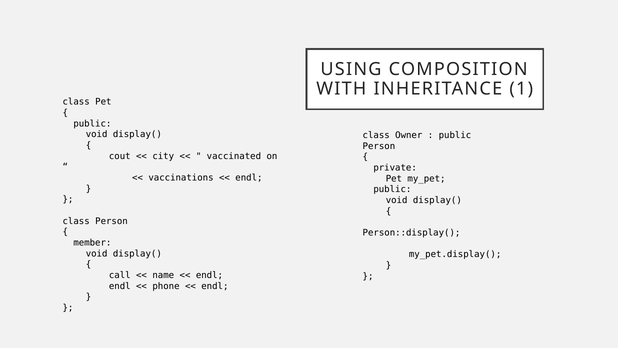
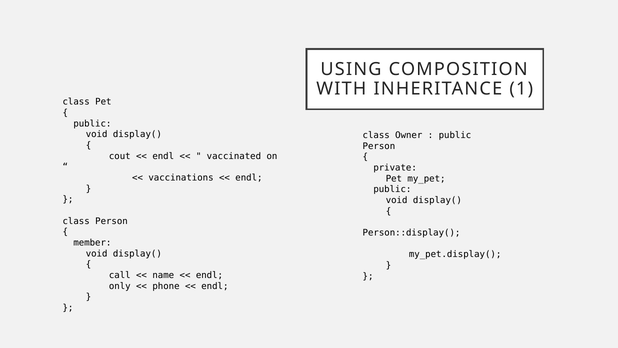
city: city -> endl (163, 156)
endl: endl -> only (120, 286)
